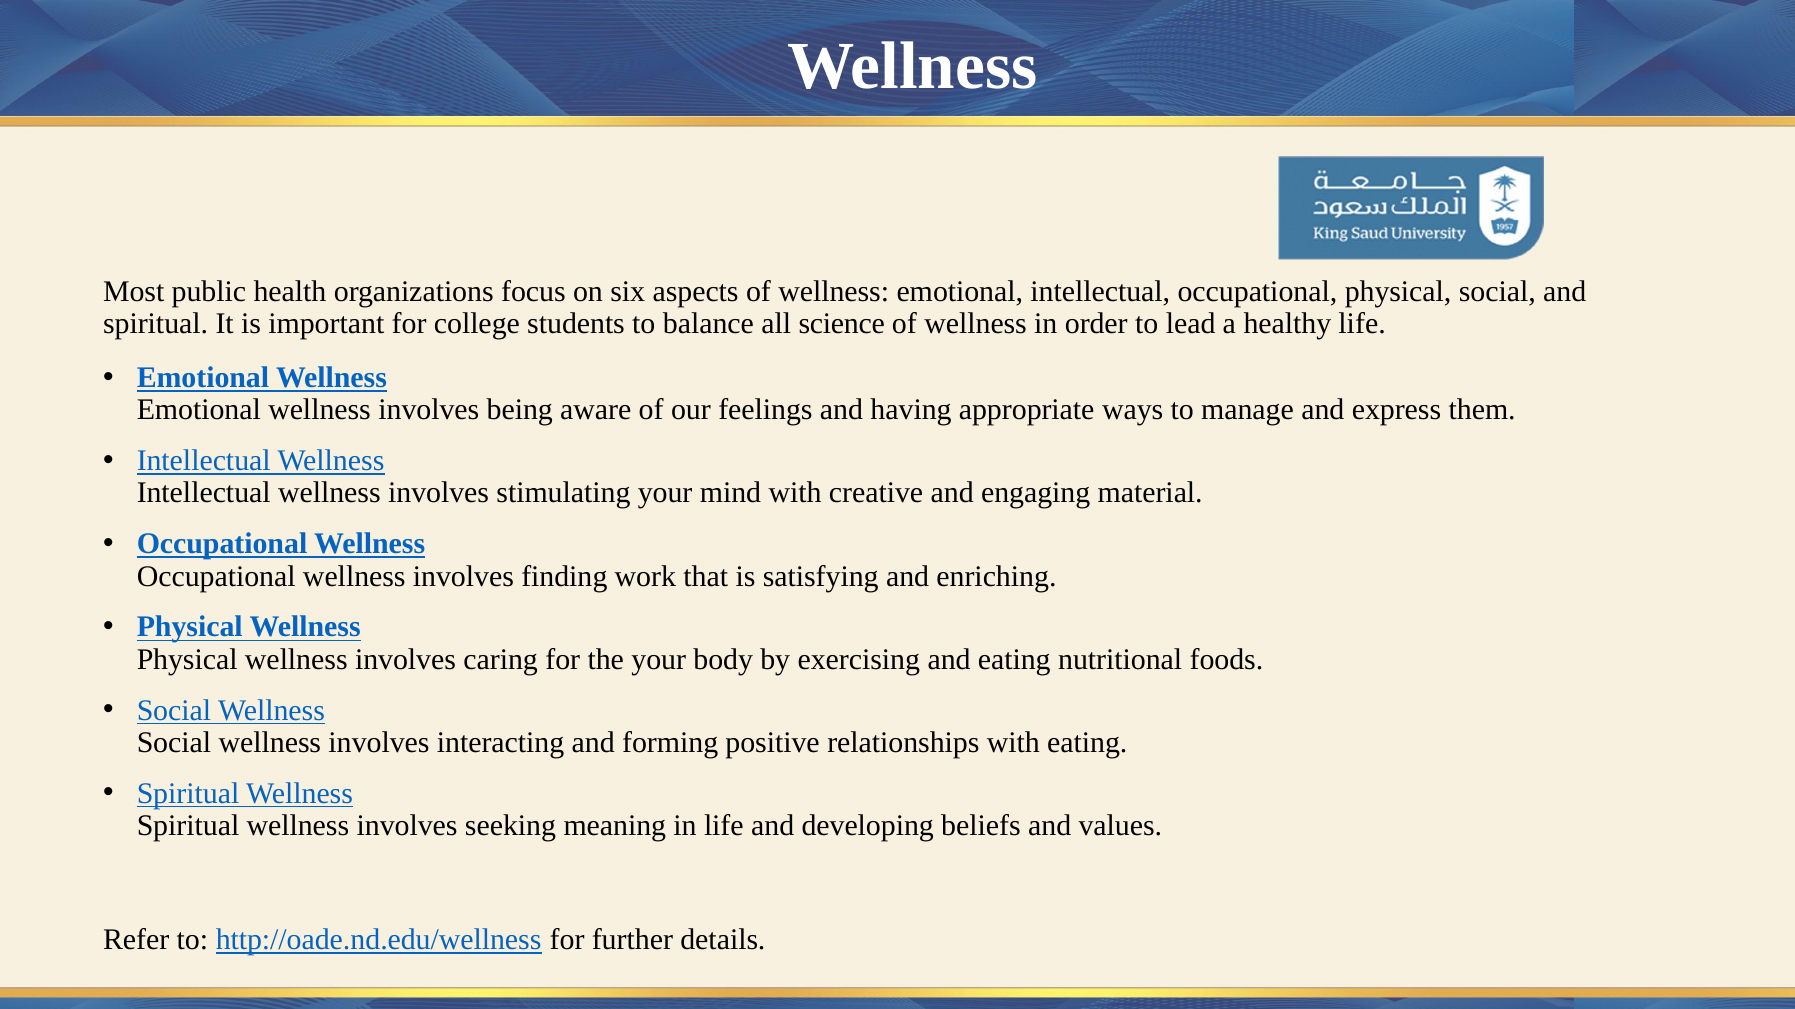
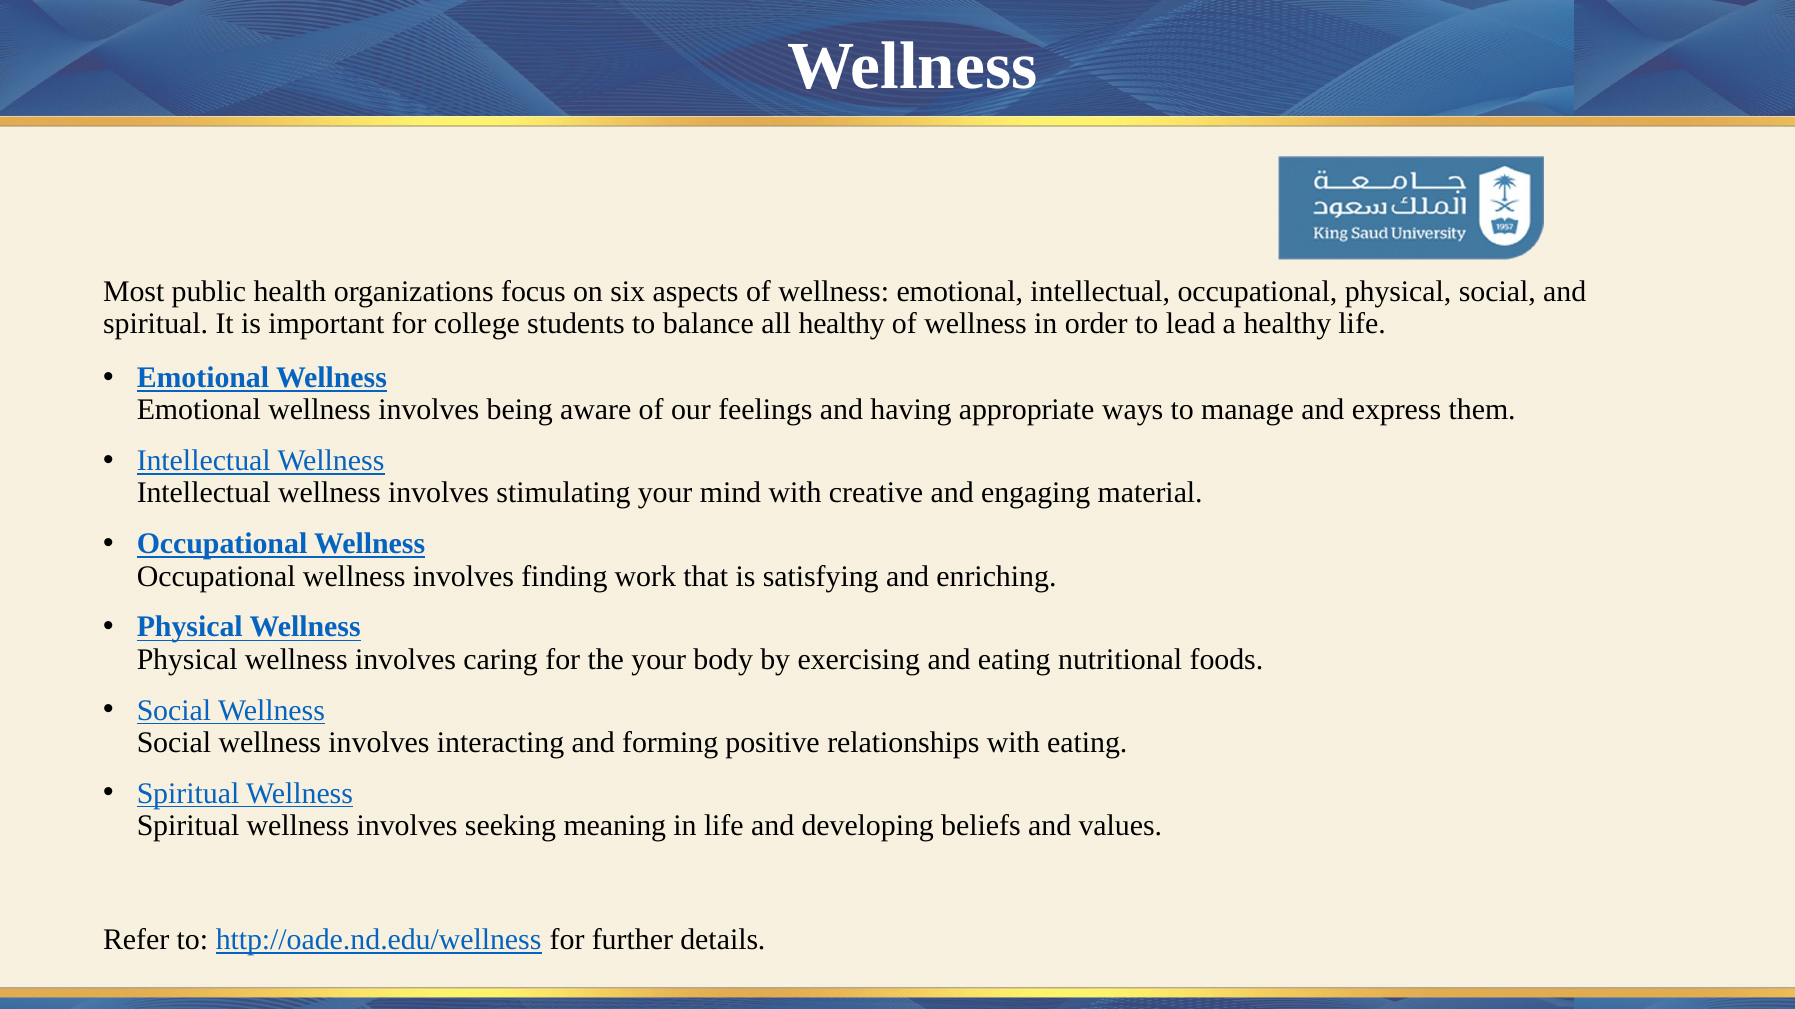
all science: science -> healthy (842, 324)
